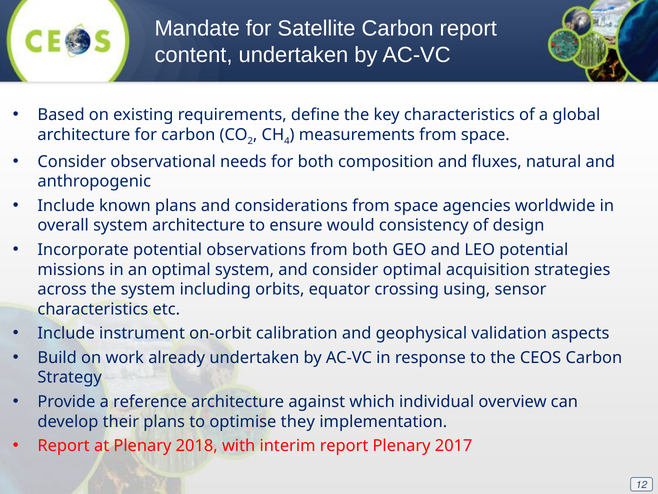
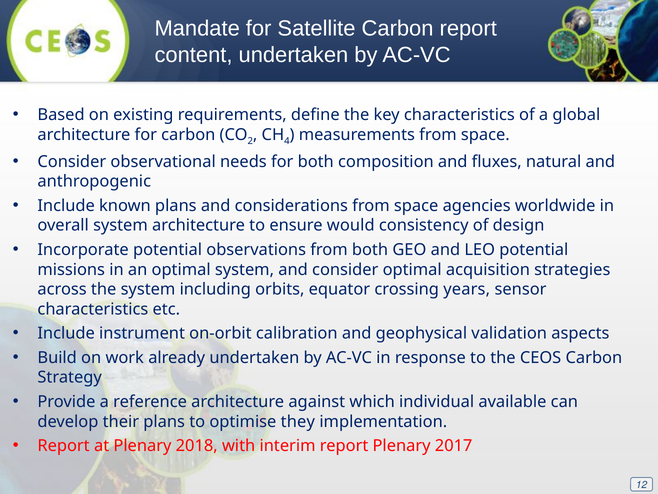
using: using -> years (467, 289)
overview: overview -> available (512, 401)
